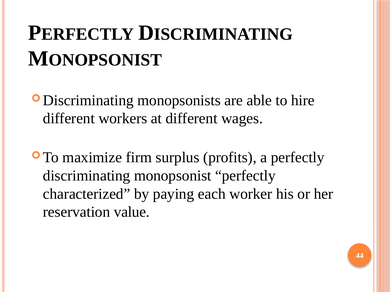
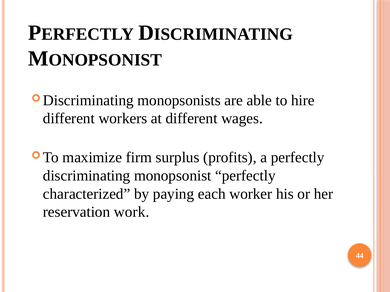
value: value -> work (132, 212)
